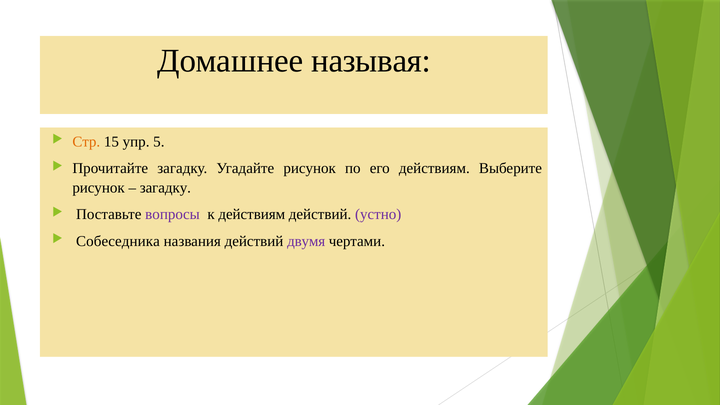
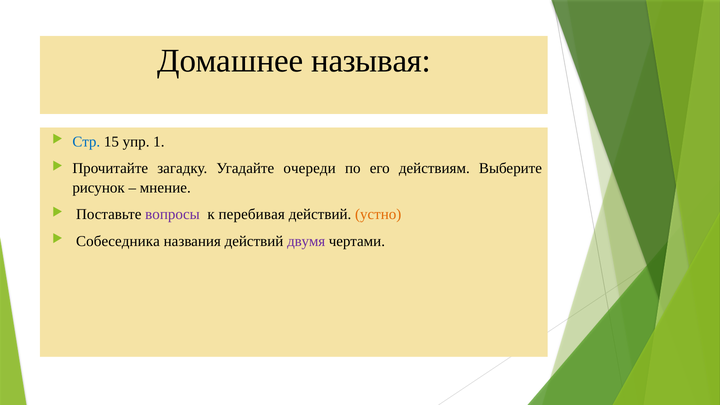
Стр colour: orange -> blue (86, 142)
5: 5 -> 1 (159, 142)
Угадайте рисунок: рисунок -> очереди (310, 168)
загадку: загадку -> мнение (165, 188)
к действиям: действиям -> перебивая (252, 214)
устно colour: purple -> orange (378, 214)
